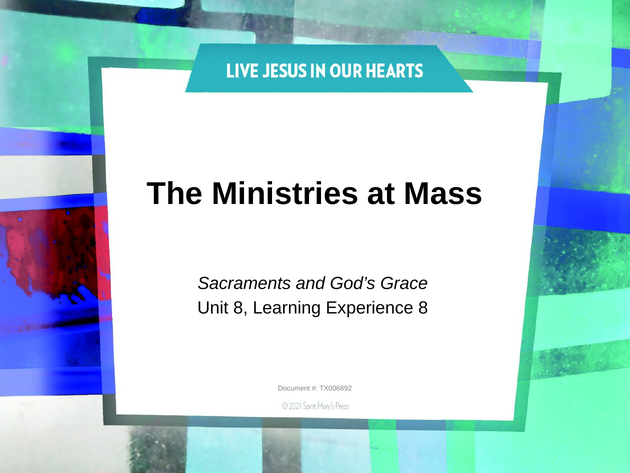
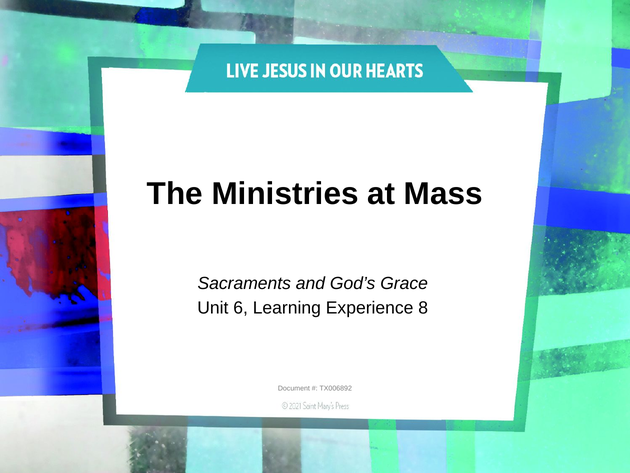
Unit 8: 8 -> 6 (241, 308)
